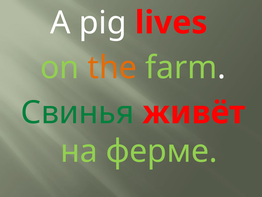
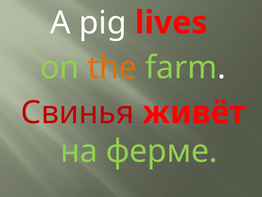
Свинья colour: green -> red (77, 112)
